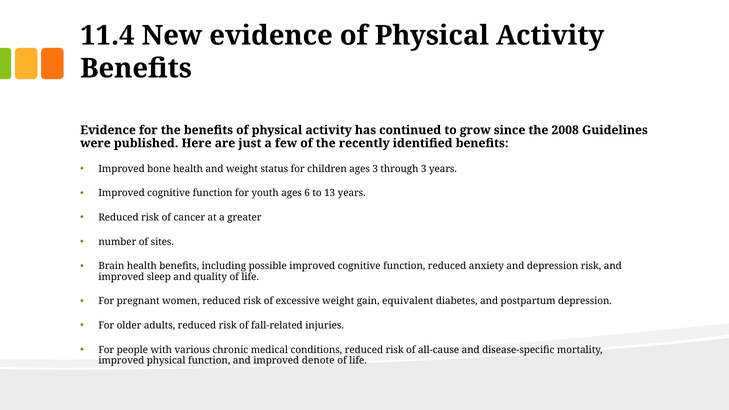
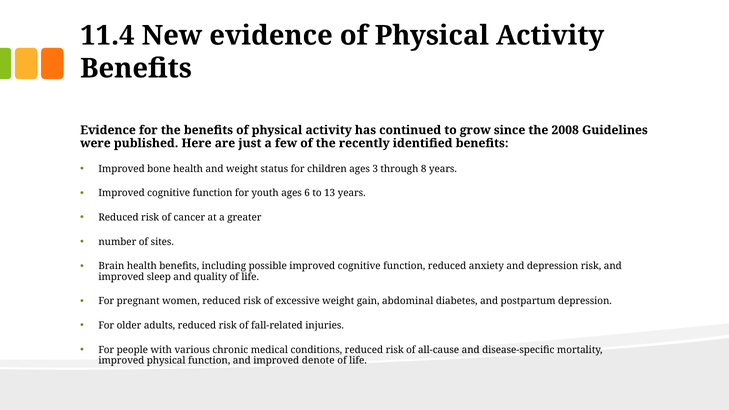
through 3: 3 -> 8 (424, 169)
equivalent: equivalent -> abdominal (408, 301)
